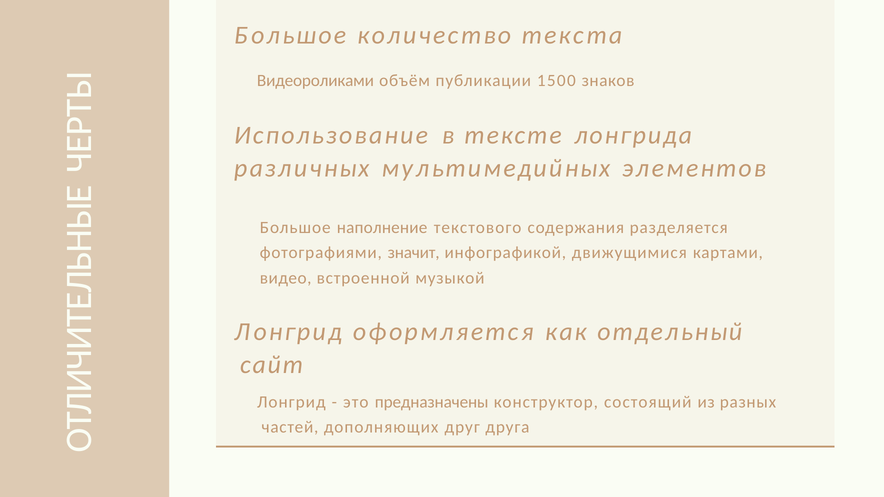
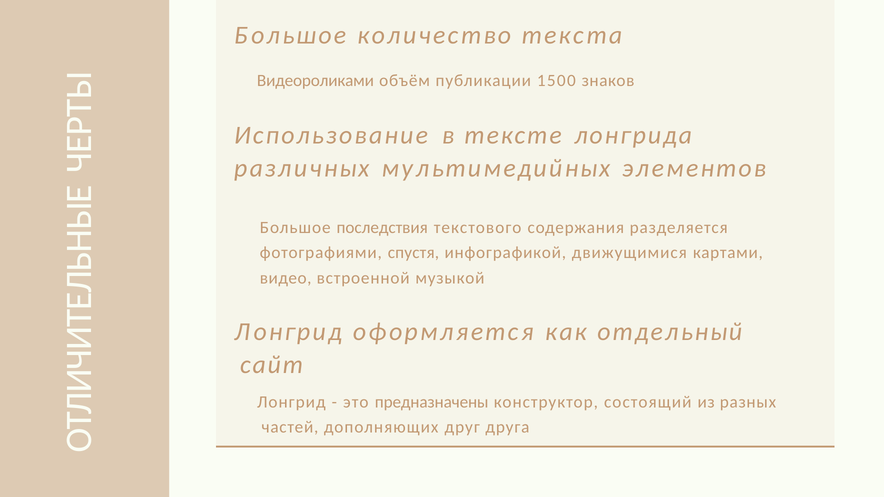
наполнение: наполнение -> последствия (382, 228)
значит: значит -> спустя (413, 253)
